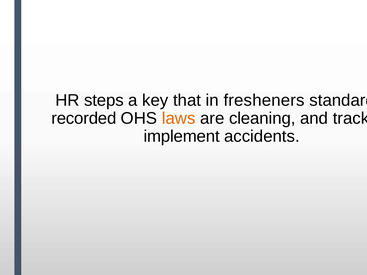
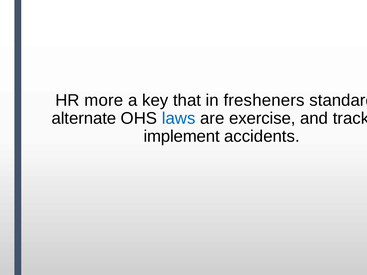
steps: steps -> more (104, 100)
recorded: recorded -> alternate (84, 118)
laws colour: orange -> blue (179, 118)
cleaning: cleaning -> exercise (262, 118)
